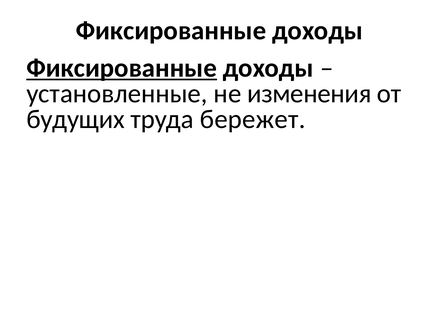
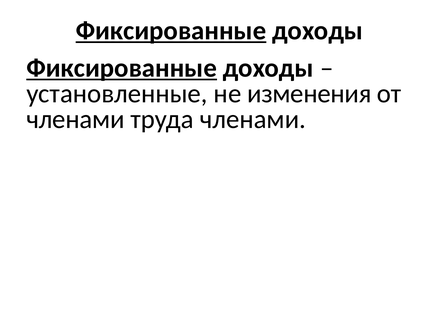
Фиксированные underline: none -> present (171, 31)
будущих: будущих -> членами (76, 120)
труда бережет: бережет -> членами (253, 120)
